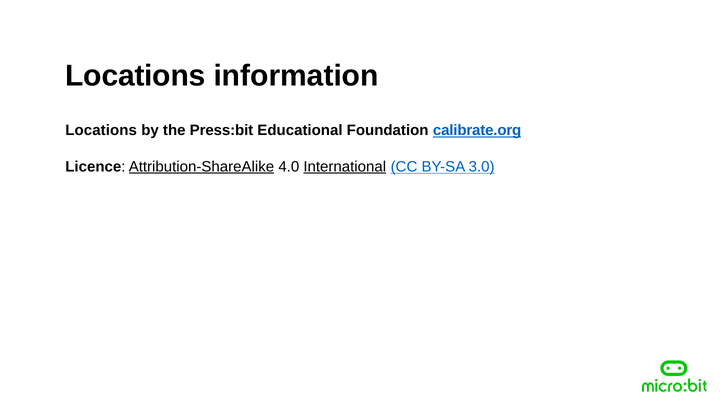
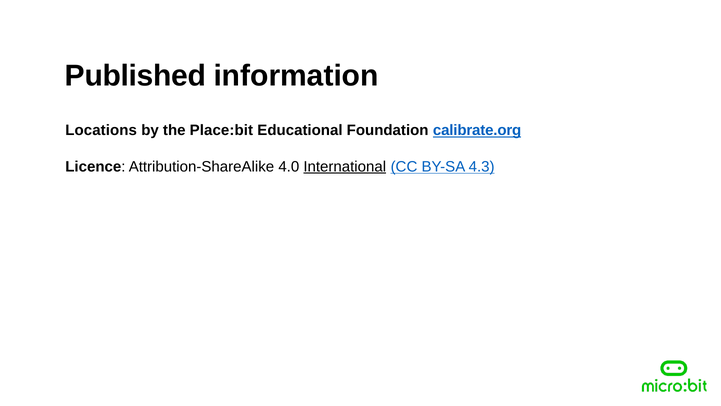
Locations: Locations -> Published (135, 76)
Press:bit: Press:bit -> Place:bit (221, 130)
Attribution-ShareAlike underline: present -> none (201, 166)
3.0: 3.0 -> 4.3 (482, 166)
